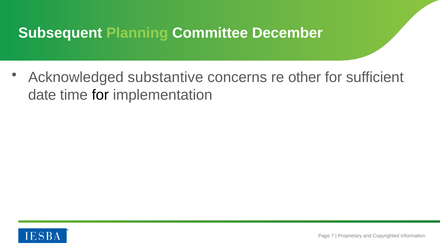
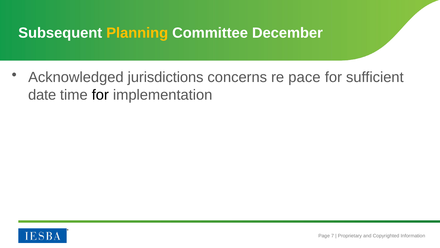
Planning colour: light green -> yellow (137, 33)
substantive: substantive -> jurisdictions (166, 77)
other: other -> pace (304, 77)
